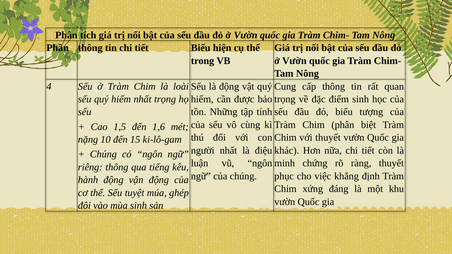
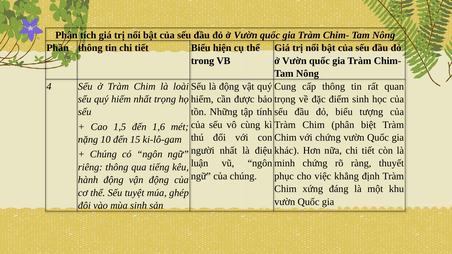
với thuyết: thuyết -> chứng (328, 138)
